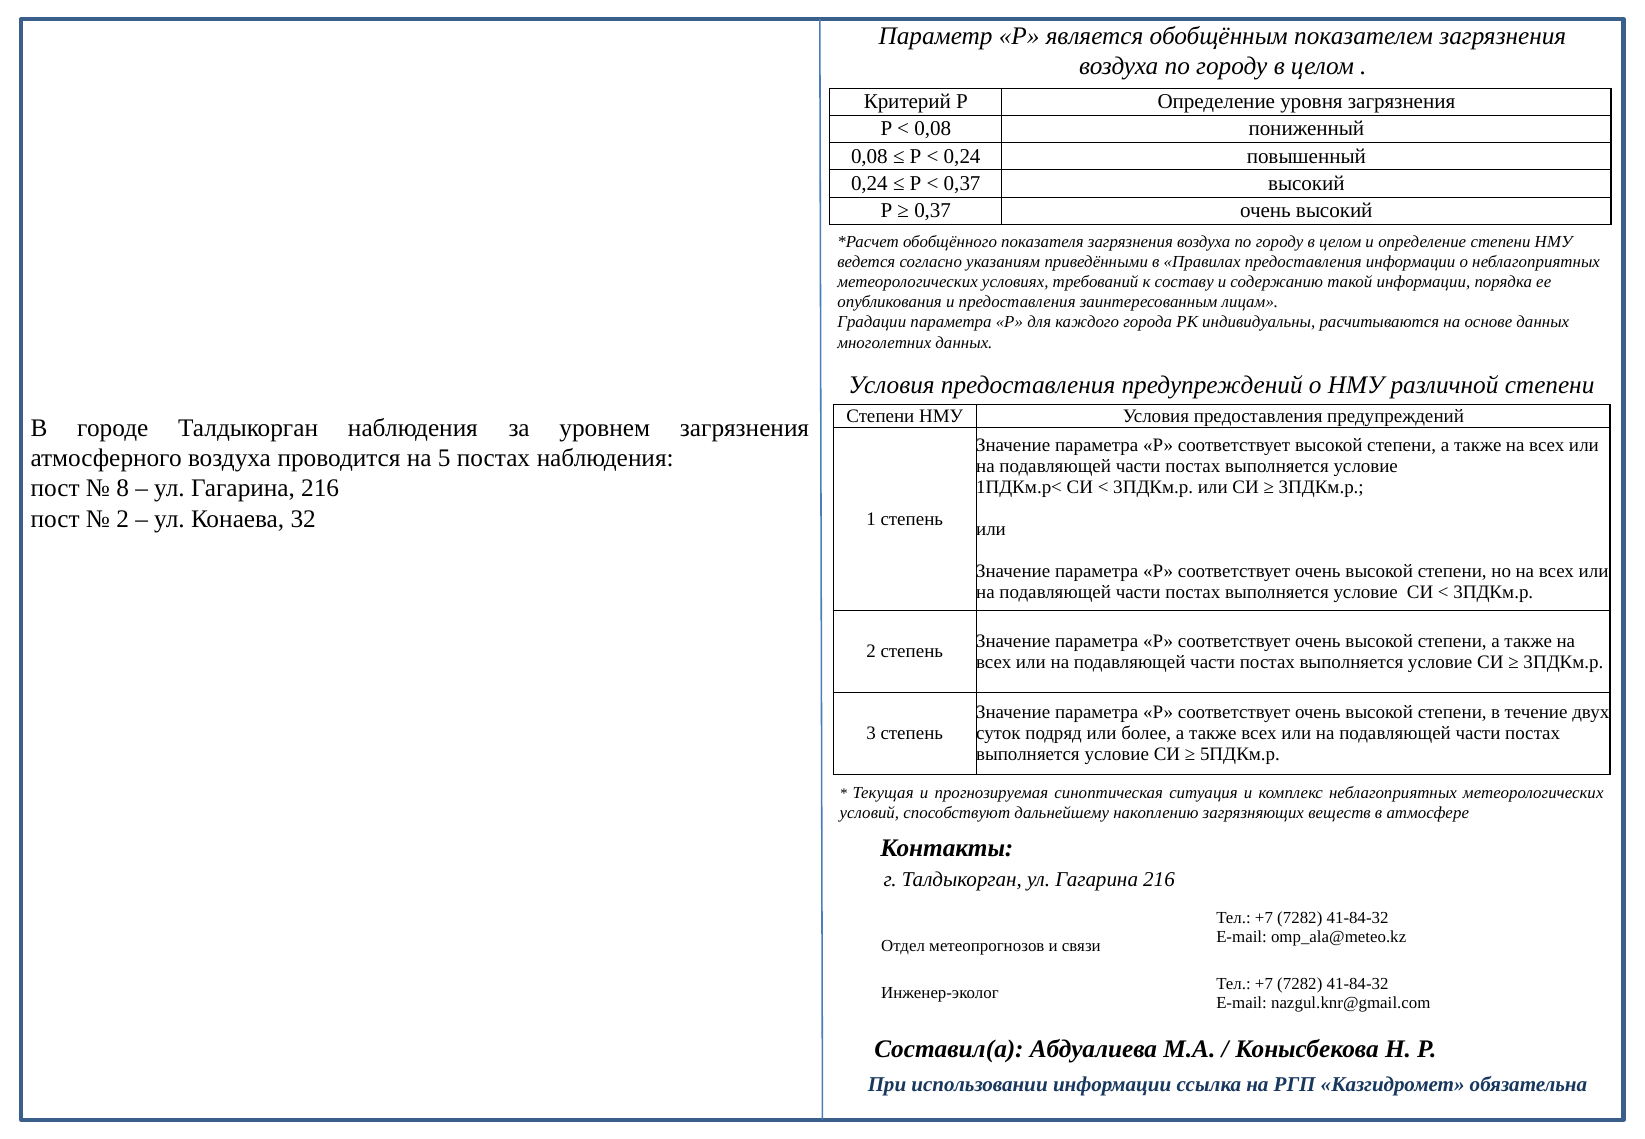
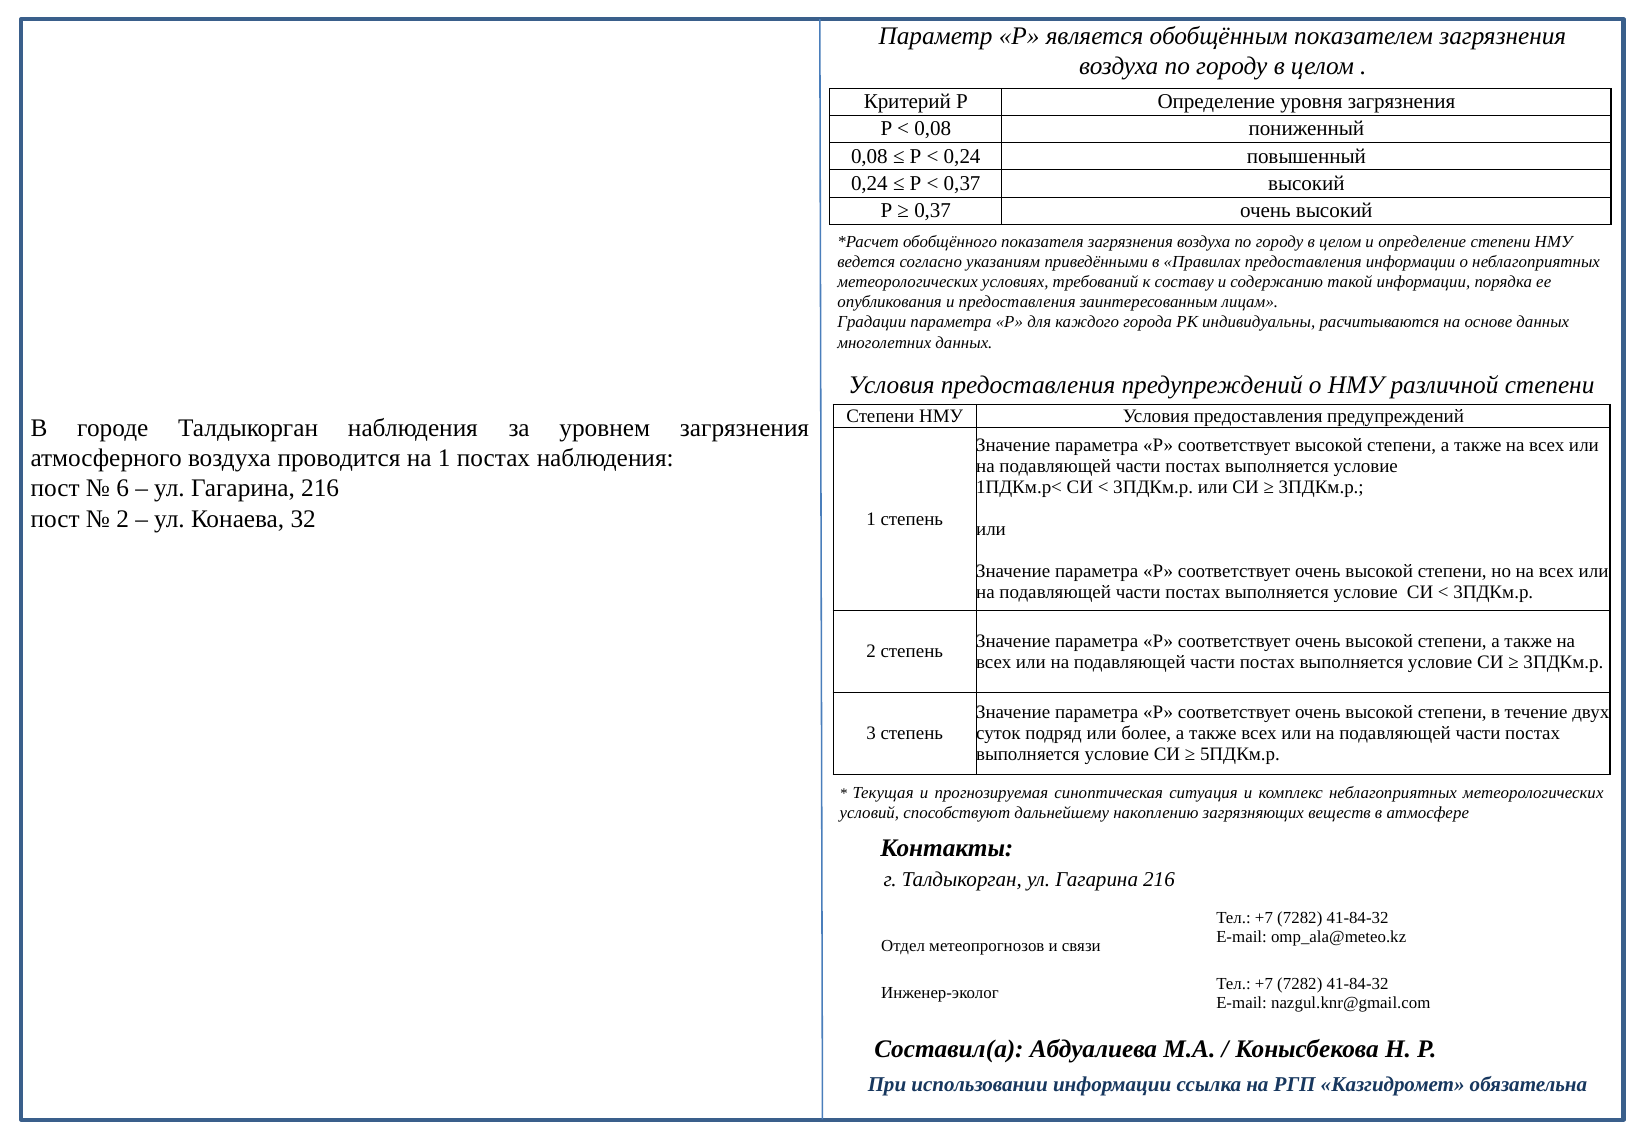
на 5: 5 -> 1 (444, 458)
8: 8 -> 6 (123, 488)
